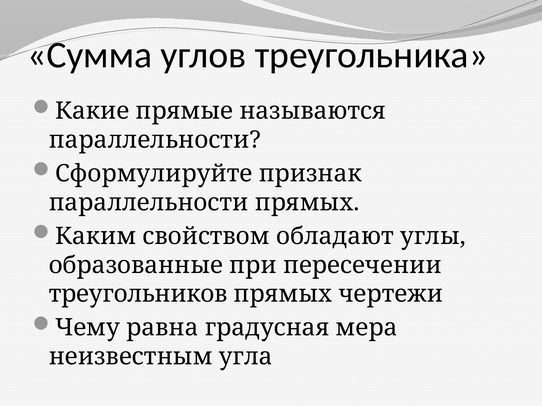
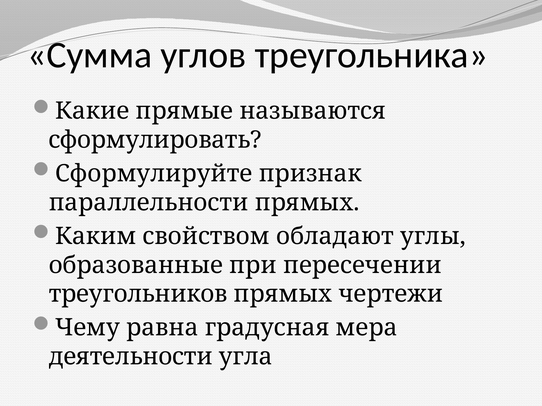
параллельности: параллельности -> сформулировать (155, 140)
неизвестным: неизвестным -> деятельности (131, 357)
